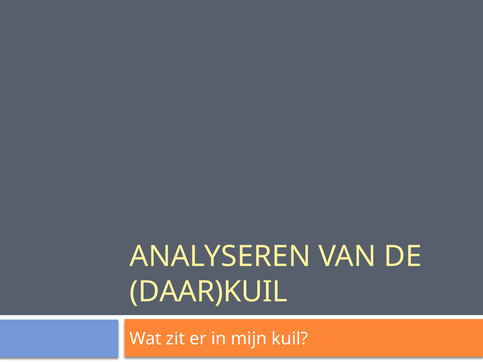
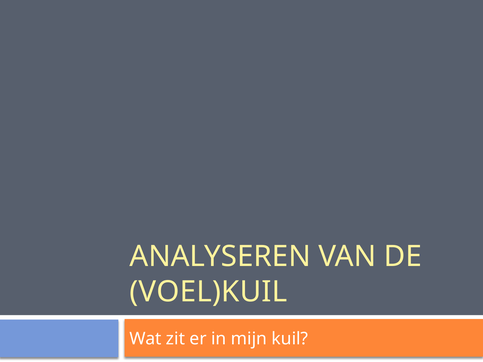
DAAR)KUIL: DAAR)KUIL -> VOEL)KUIL (208, 292)
